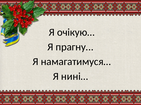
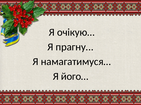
нині…: нині… -> його… (75, 77)
